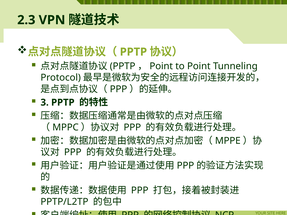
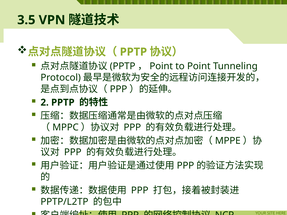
2.3: 2.3 -> 3.5 (26, 20)
3: 3 -> 2 (45, 103)
